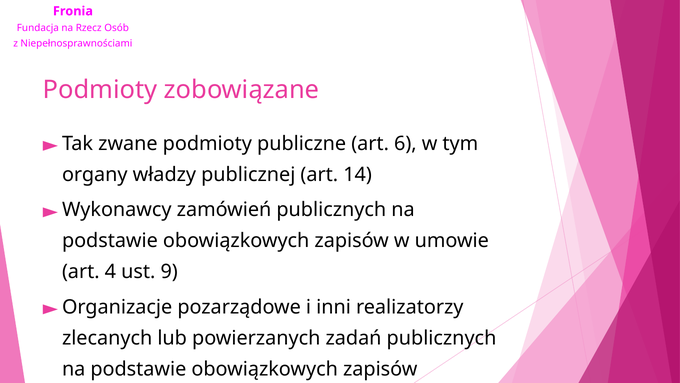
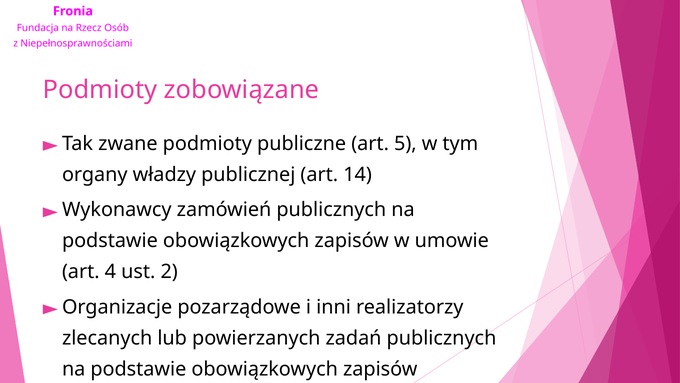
6: 6 -> 5 (405, 143)
9: 9 -> 2 (169, 272)
